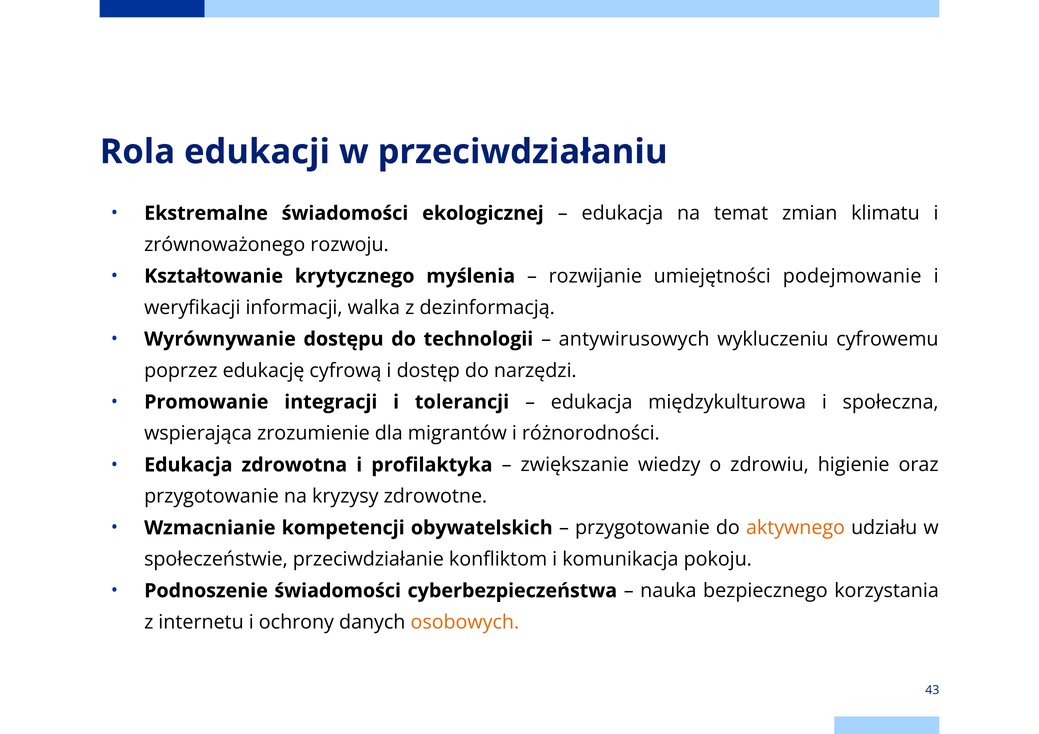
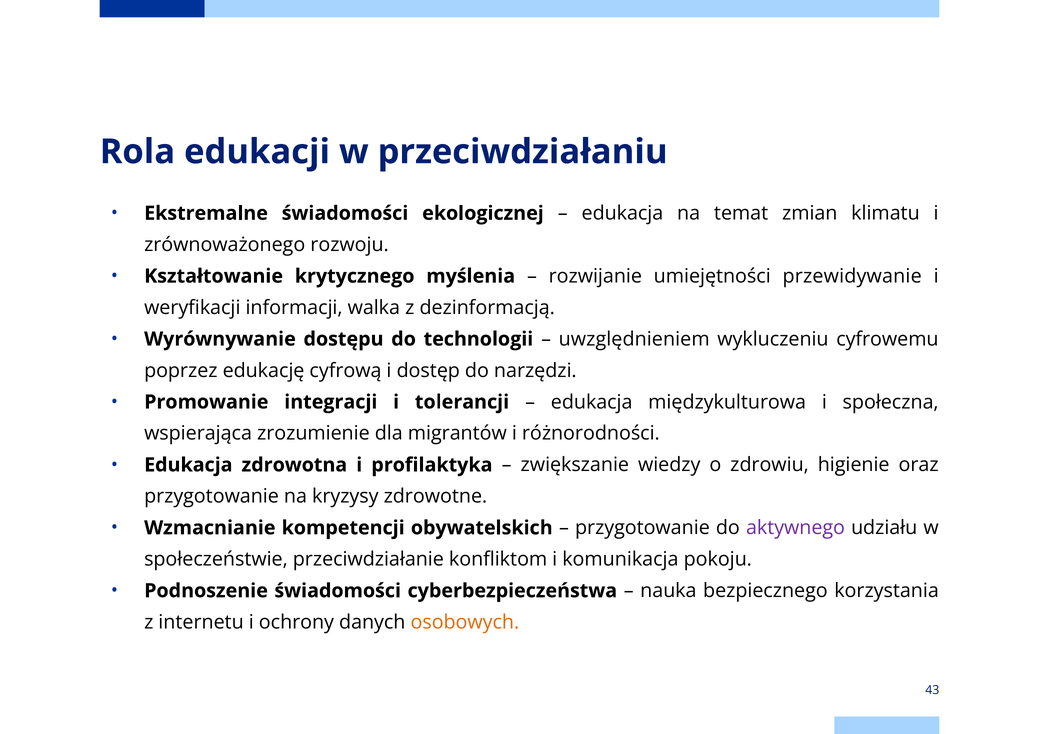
podejmowanie: podejmowanie -> przewidywanie (852, 276)
antywirusowych: antywirusowych -> uwzględnieniem (634, 339)
aktywnego colour: orange -> purple (795, 528)
